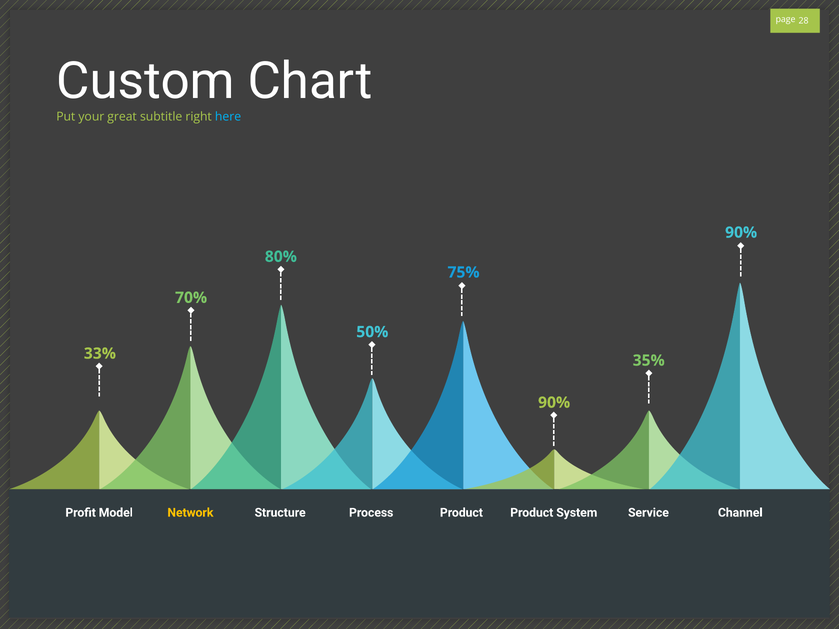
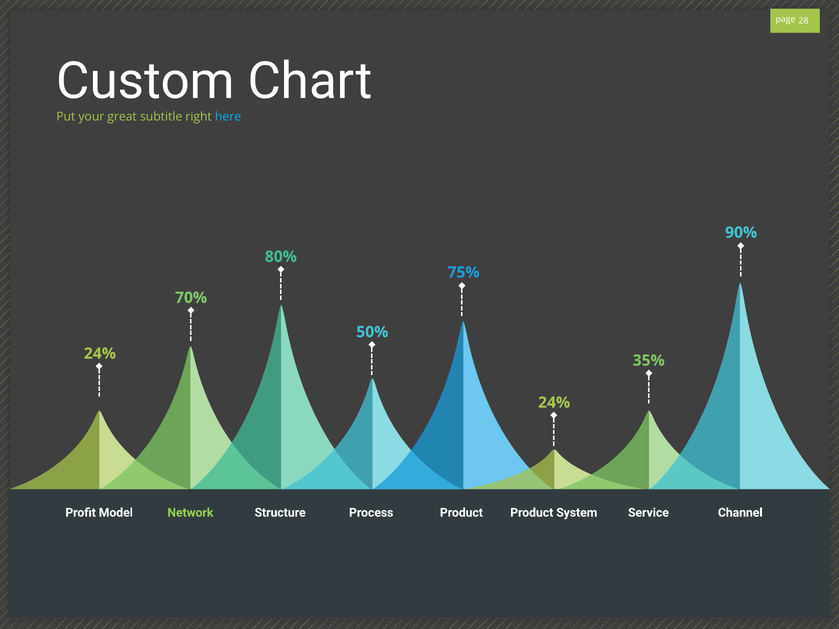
33%: 33% -> 24% (100, 354)
90%: 90% -> 24% (554, 403)
Network colour: yellow -> light green (190, 513)
